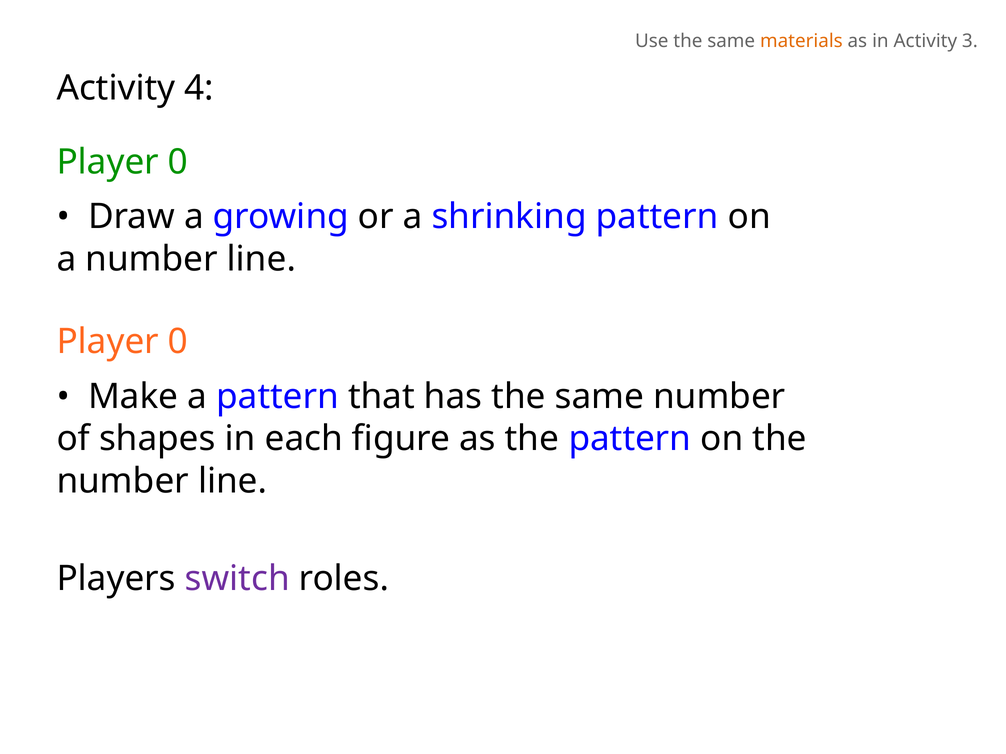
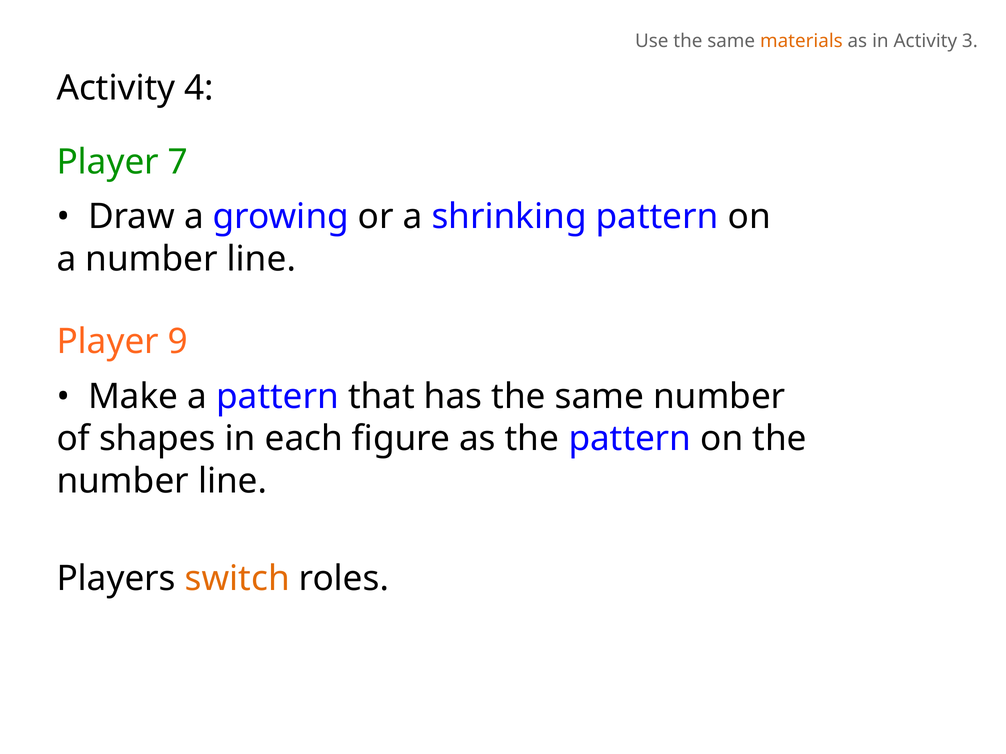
0: 0 -> 7 (178, 162)
0: 0 -> 9 (178, 342)
switch colour: purple -> orange (237, 579)
